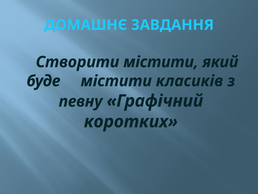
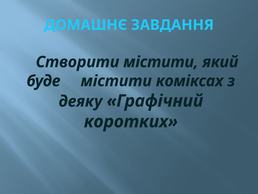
класиків: класиків -> коміксах (190, 81)
певну: певну -> деяку (81, 101)
